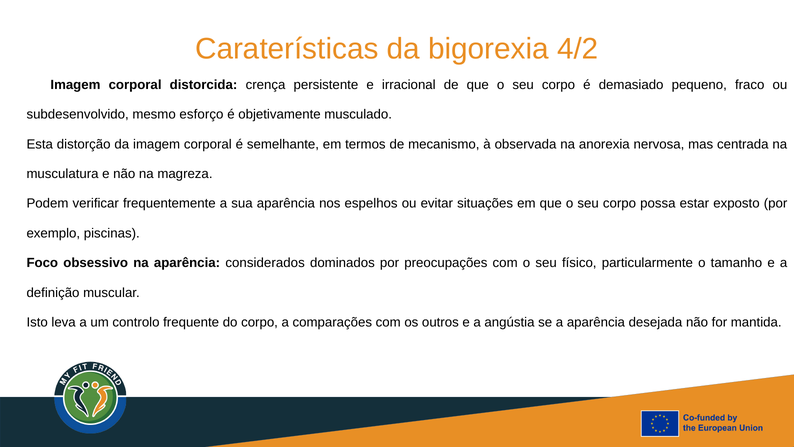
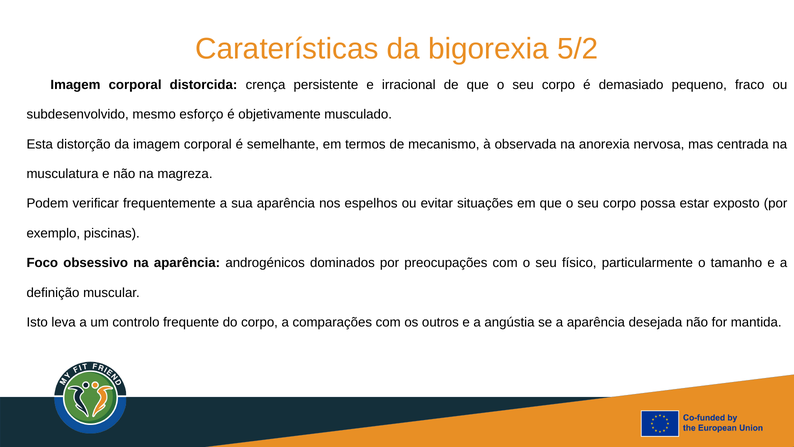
4/2: 4/2 -> 5/2 (578, 49)
considerados: considerados -> androgénicos (265, 263)
